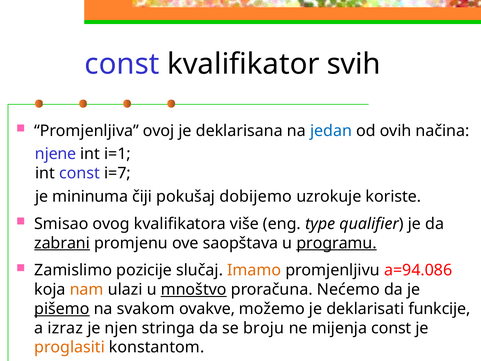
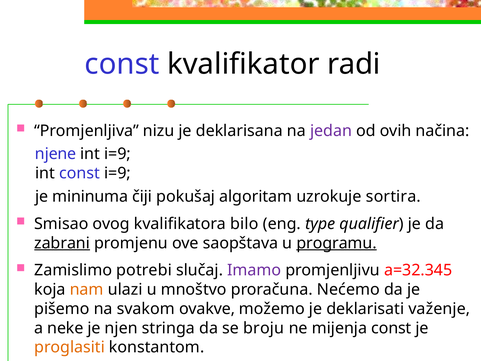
svih: svih -> radi (354, 64)
ovoj: ovoj -> nizu (159, 131)
jedan colour: blue -> purple (331, 131)
int i=1: i=1 -> i=9 (117, 154)
const i=7: i=7 -> i=9 (117, 173)
dobijemo: dobijemo -> algoritam (256, 196)
koriste: koriste -> sortira (393, 196)
više: više -> bilo (244, 224)
pozicije: pozicije -> potrebi (144, 270)
Imamo colour: orange -> purple (254, 270)
a=94.086: a=94.086 -> a=32.345 (418, 270)
mnoštvo underline: present -> none (194, 289)
pišemo underline: present -> none (62, 309)
funkcije: funkcije -> važenje (439, 309)
izraz: izraz -> neke (65, 328)
